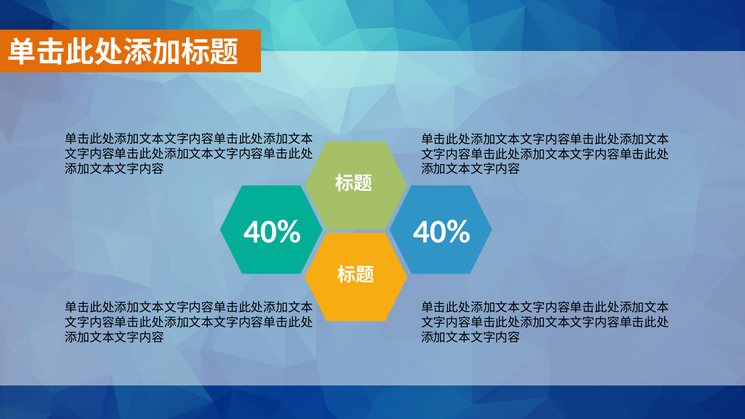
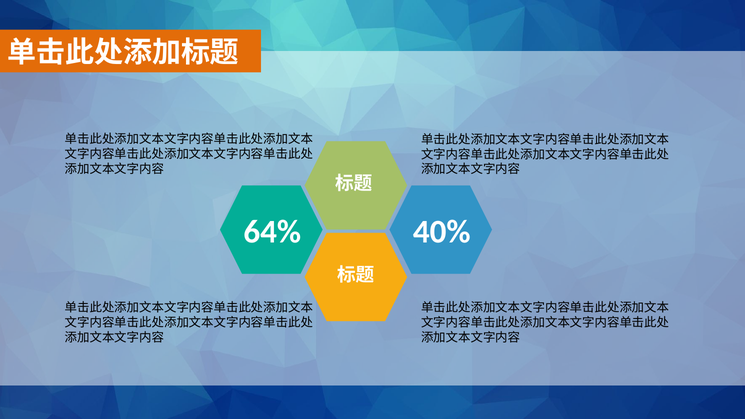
40%: 40% -> 64% (272, 232)
